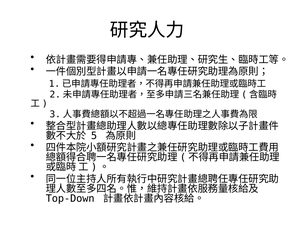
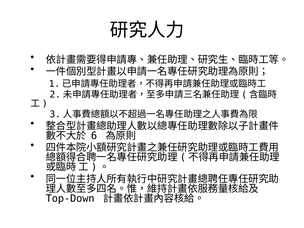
5: 5 -> 6 (94, 136)
